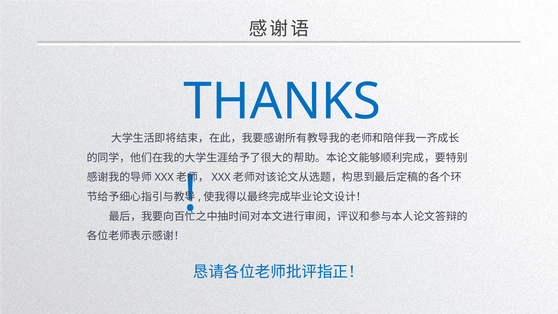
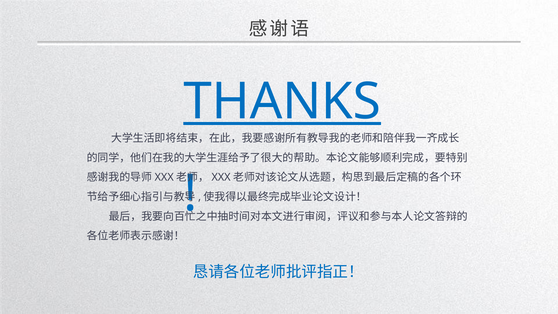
THANKS underline: none -> present (282, 102)
